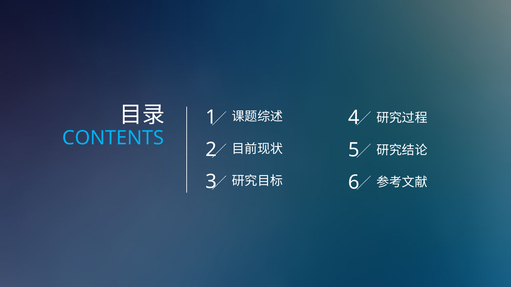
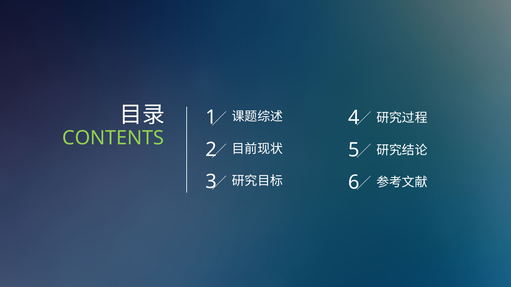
CONTENTS colour: light blue -> light green (113, 138)
